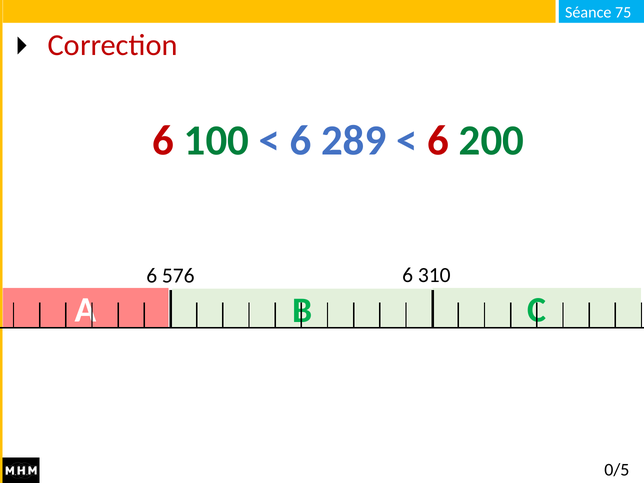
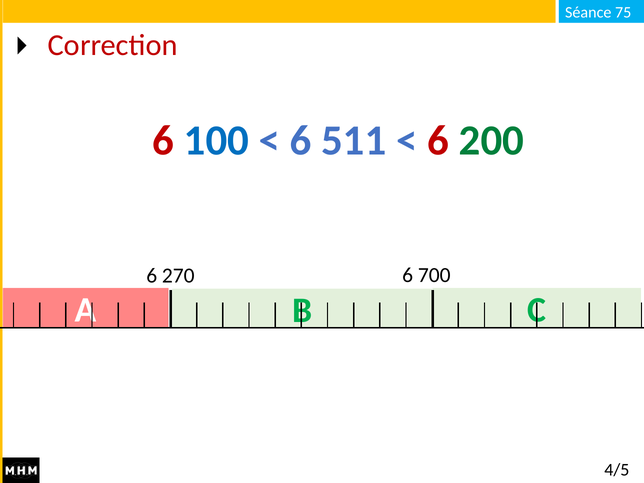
100 colour: green -> blue (216, 141)
289: 289 -> 511 (354, 141)
576: 576 -> 270 (178, 276)
310: 310 -> 700 (434, 275)
0/5: 0/5 -> 4/5 (617, 470)
